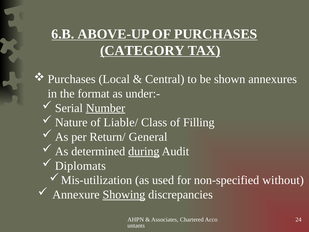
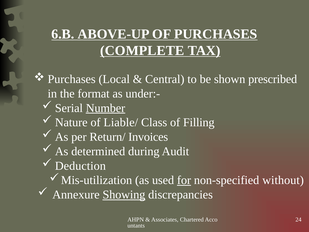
CATEGORY: CATEGORY -> COMPLETE (142, 50)
annexures: annexures -> prescribed (273, 79)
General: General -> Invoices (148, 137)
during underline: present -> none (144, 151)
Diplomats: Diplomats -> Deduction (80, 166)
for underline: none -> present (184, 180)
